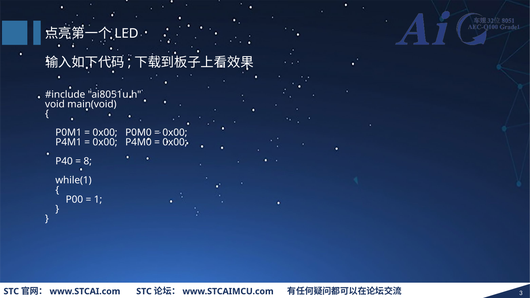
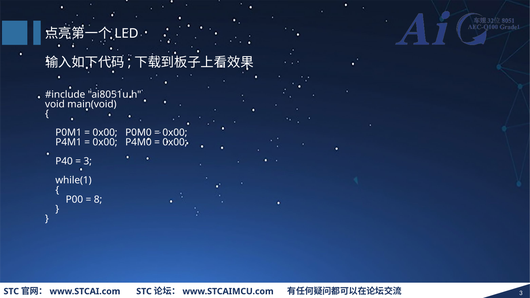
8: 8 -> 3 (88, 161)
1: 1 -> 8 (98, 200)
